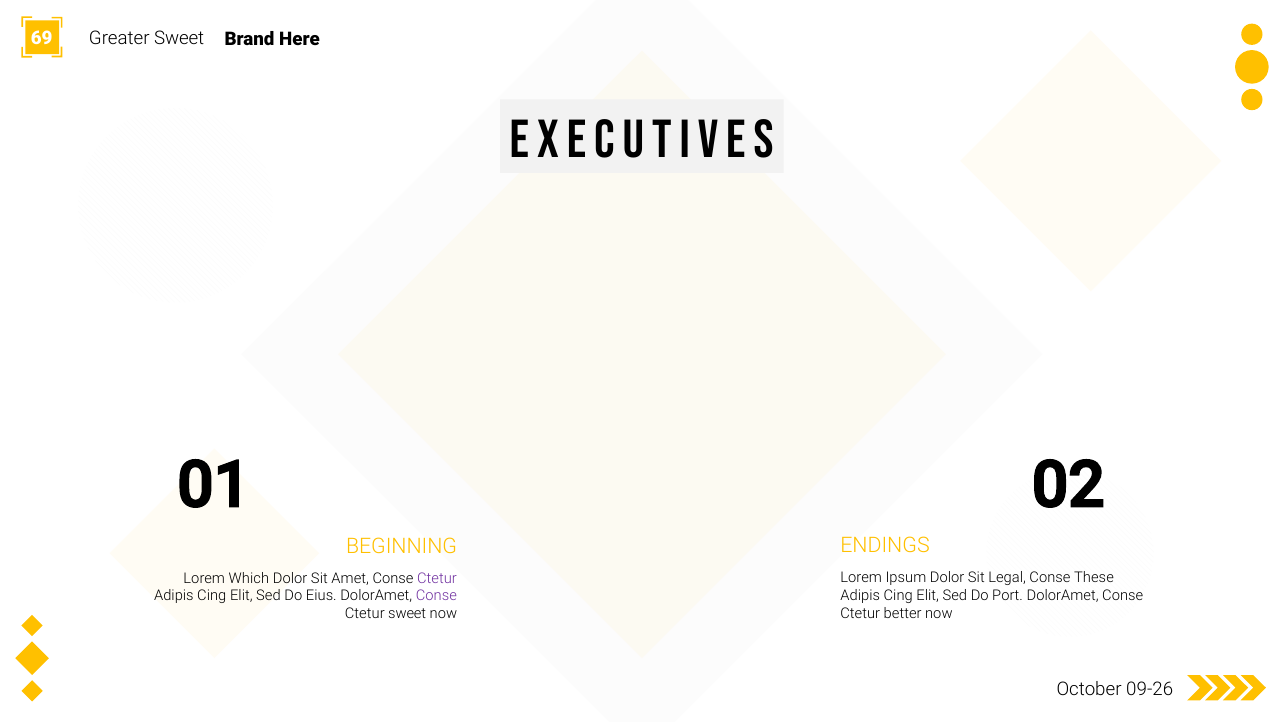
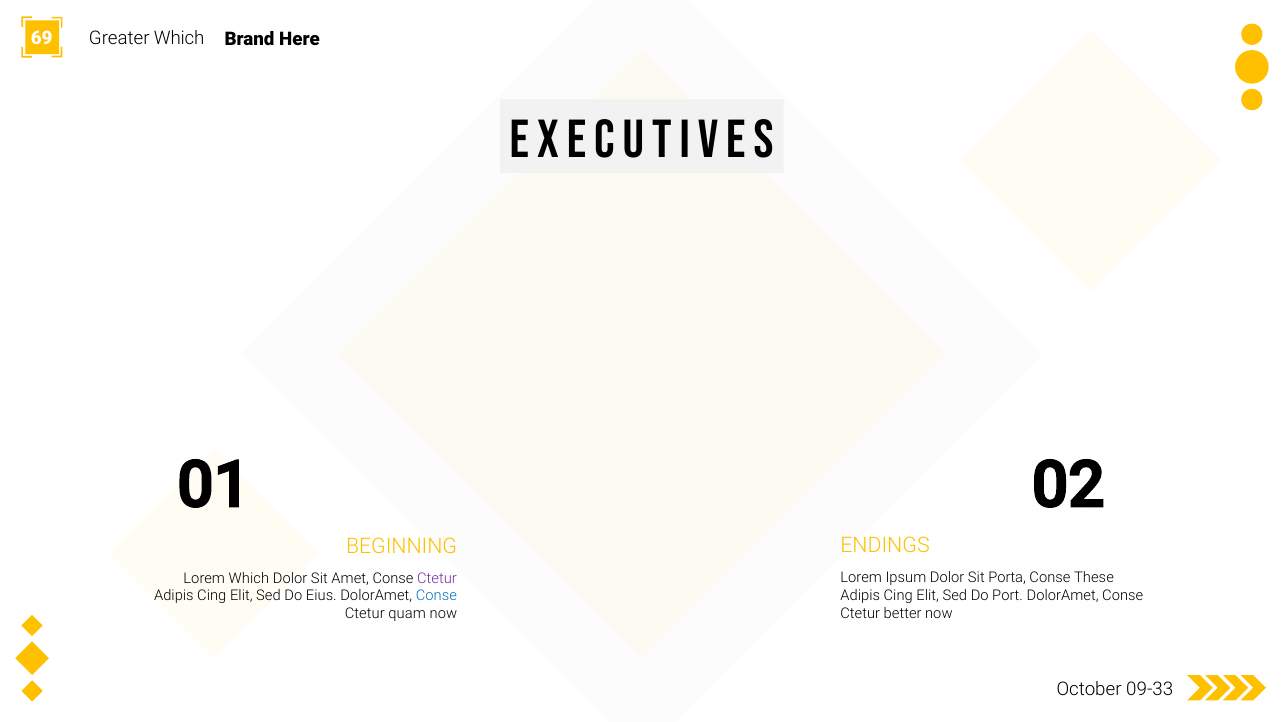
Greater Sweet: Sweet -> Which (179, 39)
Legal: Legal -> Porta (1007, 578)
Conse colour: purple -> blue (436, 596)
Ctetur sweet: sweet -> quam (407, 614)
09-26: 09-26 -> 09-33 (1150, 689)
